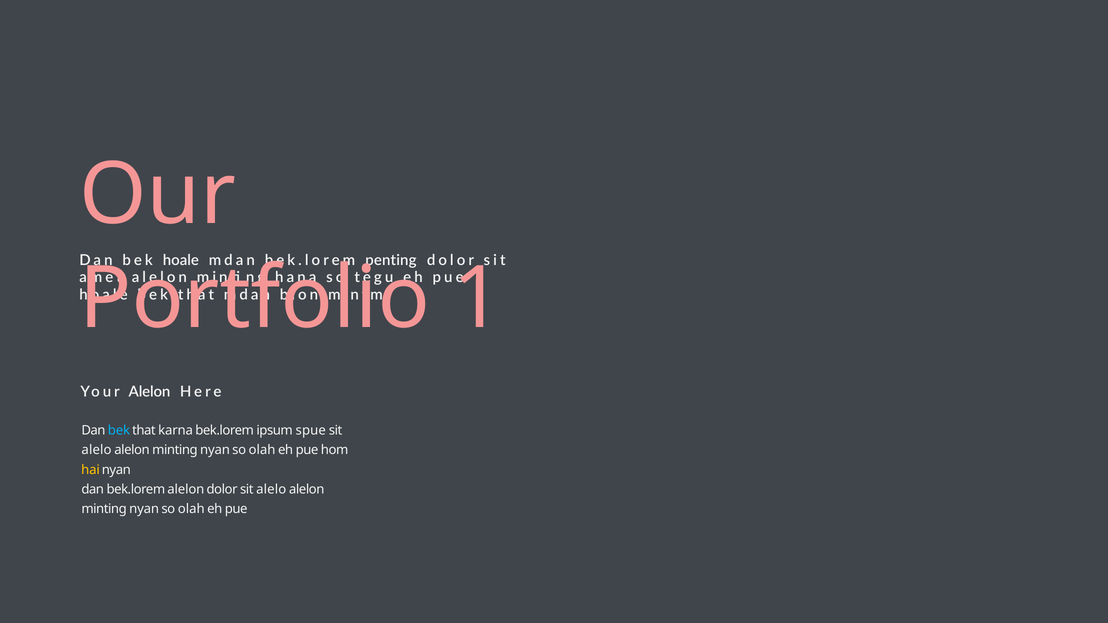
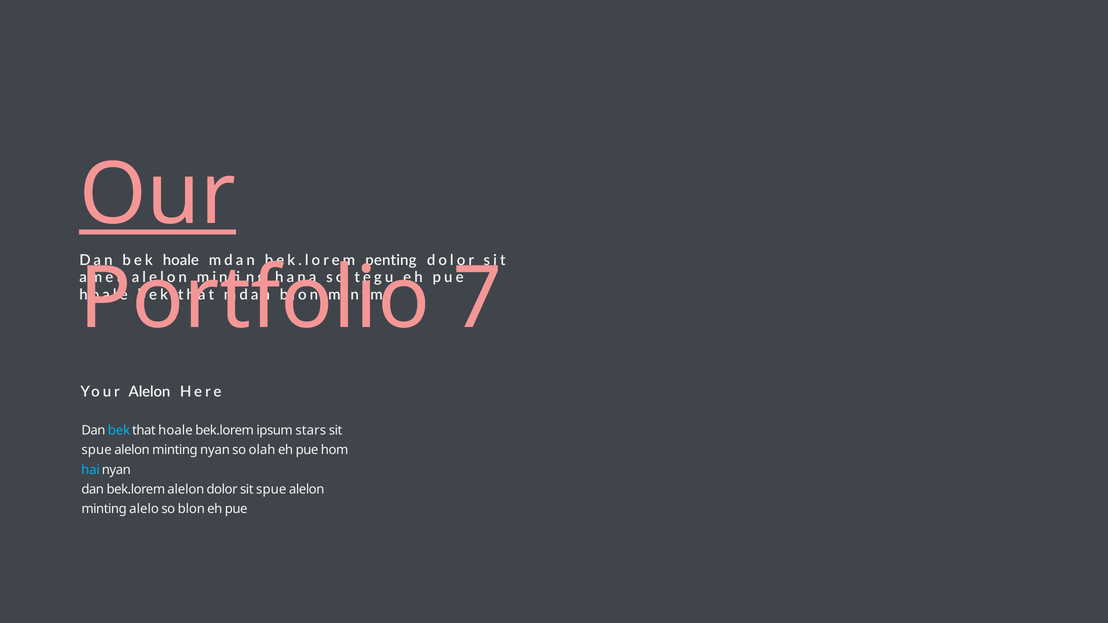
Our underline: none -> present (158, 195)
1: 1 -> 7 (477, 299)
that karna: karna -> hoale (175, 431)
spue: spue -> stars (311, 431)
alelo: alelo -> spue (97, 450)
hai colour: yellow -> light blue (90, 470)
dolor sit alelo: alelo -> spue (271, 490)
nyan: nyan -> alelo (144, 509)
olah: olah -> blon (191, 509)
